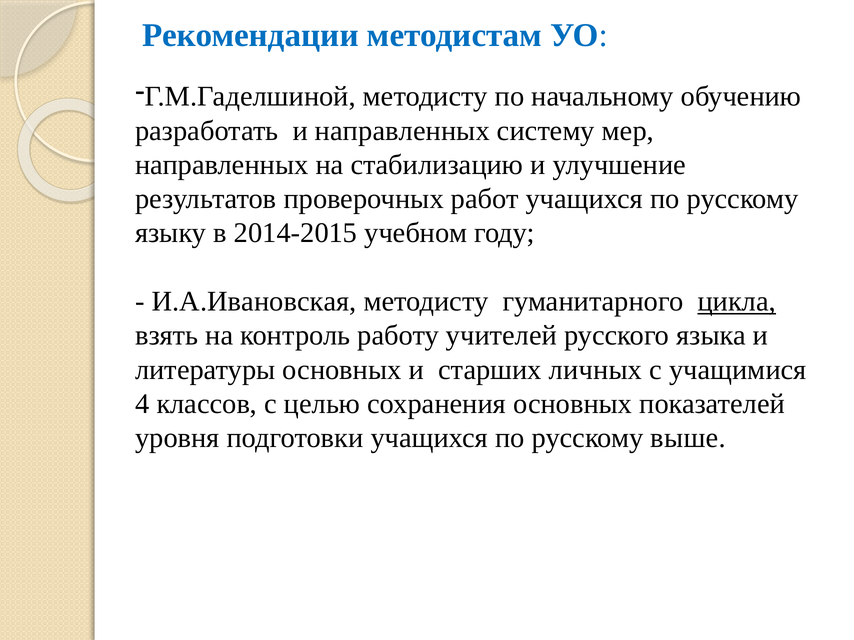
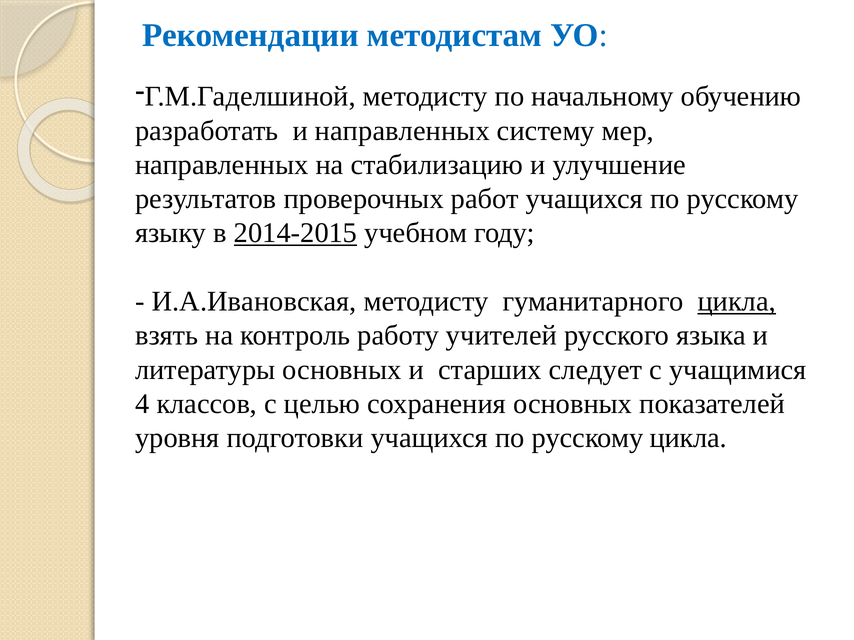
2014-2015 underline: none -> present (296, 233)
личных: личных -> следует (596, 370)
русскому выше: выше -> цикла (688, 438)
